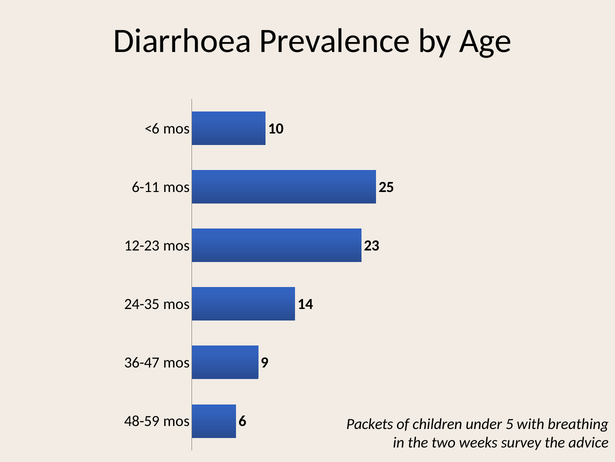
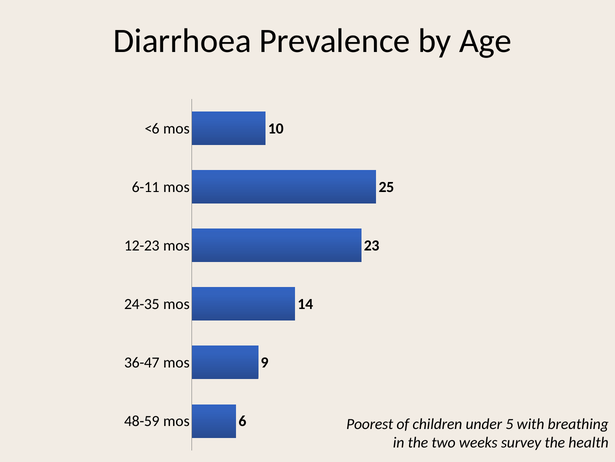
Packets: Packets -> Poorest (370, 423)
advice: advice -> health (589, 442)
